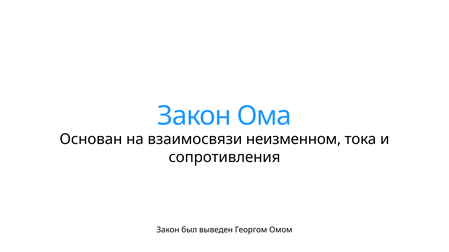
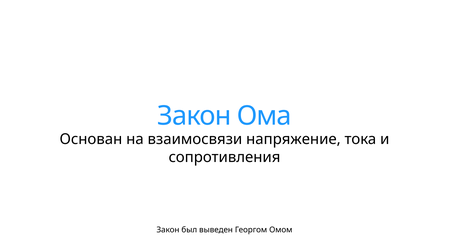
неизменном: неизменном -> напряжение (293, 140)
